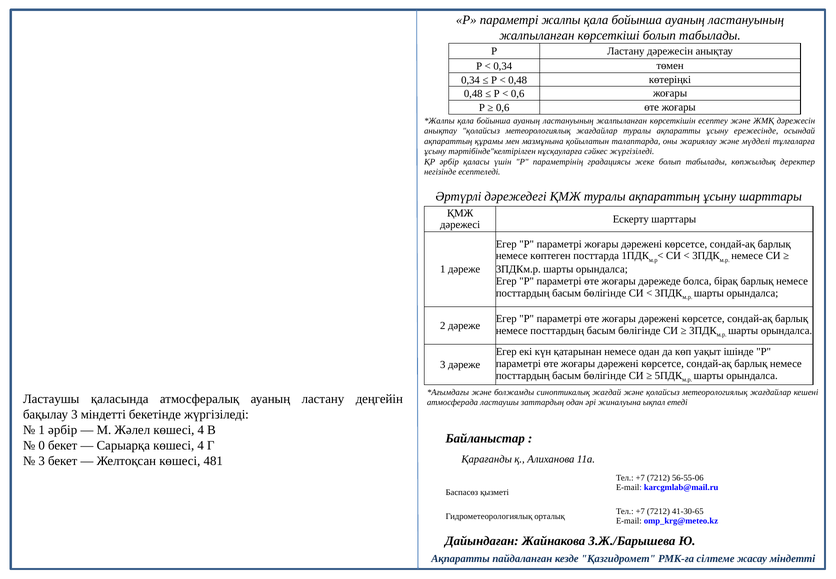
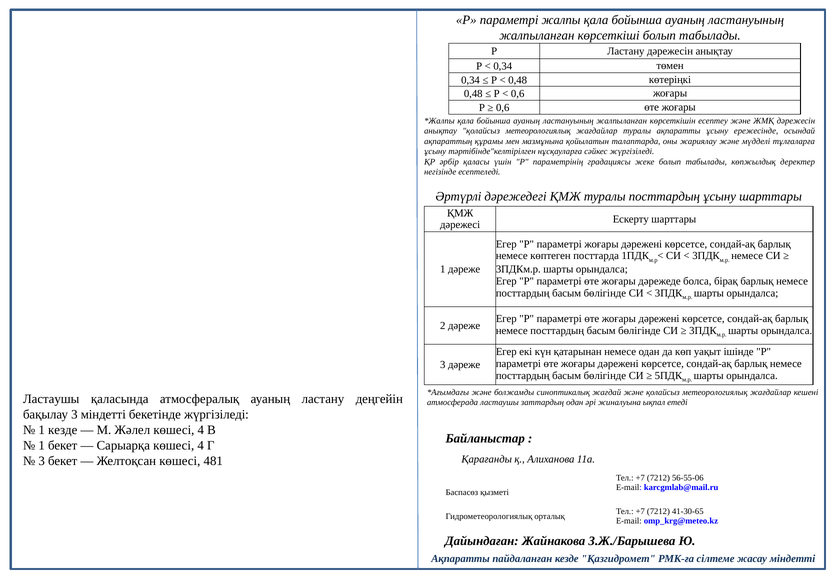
туралы ақпараттың: ақпараттың -> посттардың (664, 196)
1 әрбір: әрбір -> кезде (63, 430)
0: 0 -> 1 (42, 445)
